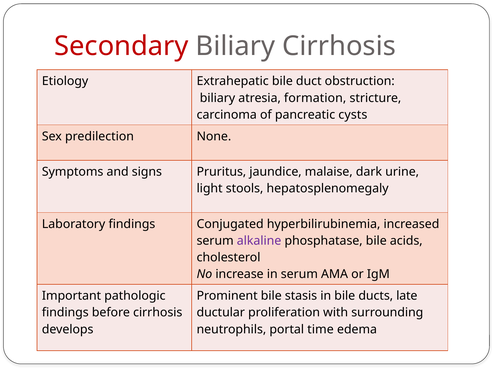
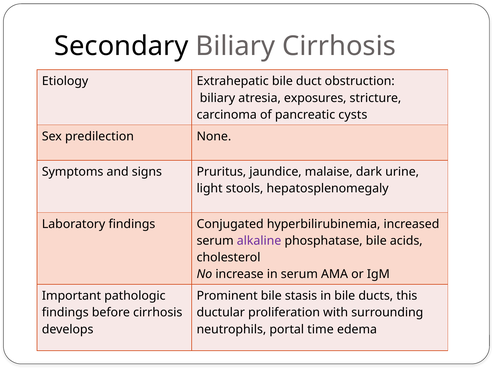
Secondary colour: red -> black (121, 46)
formation: formation -> exposures (315, 98)
late: late -> this (407, 296)
